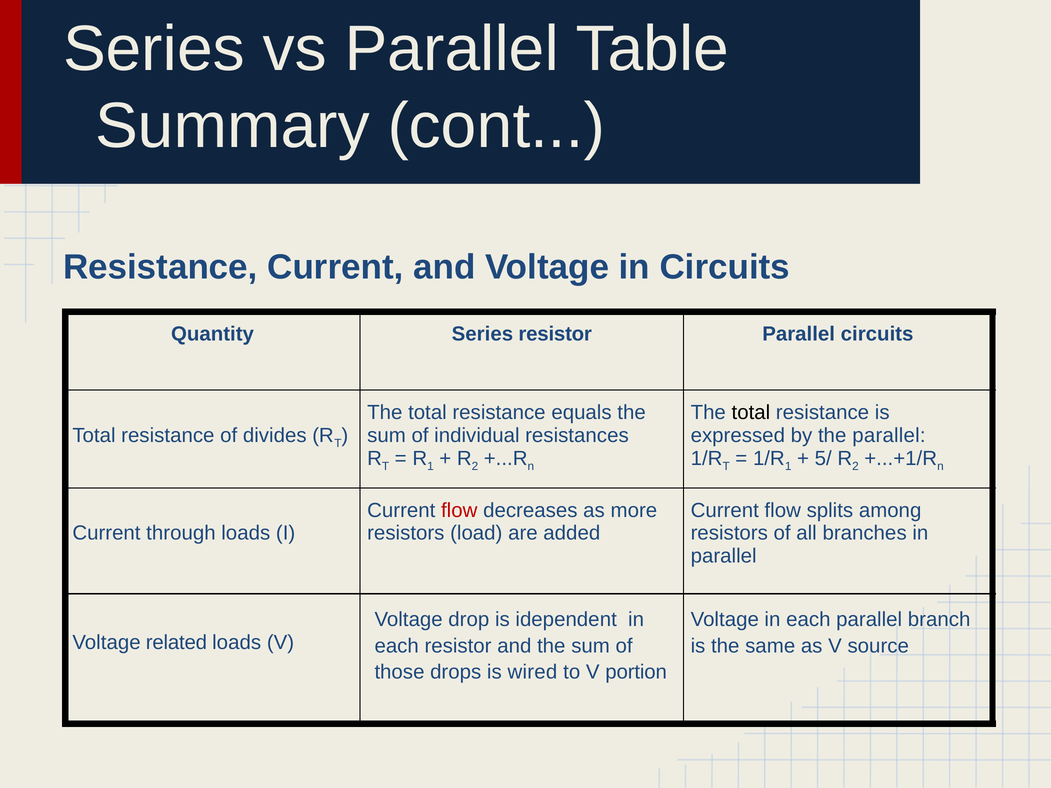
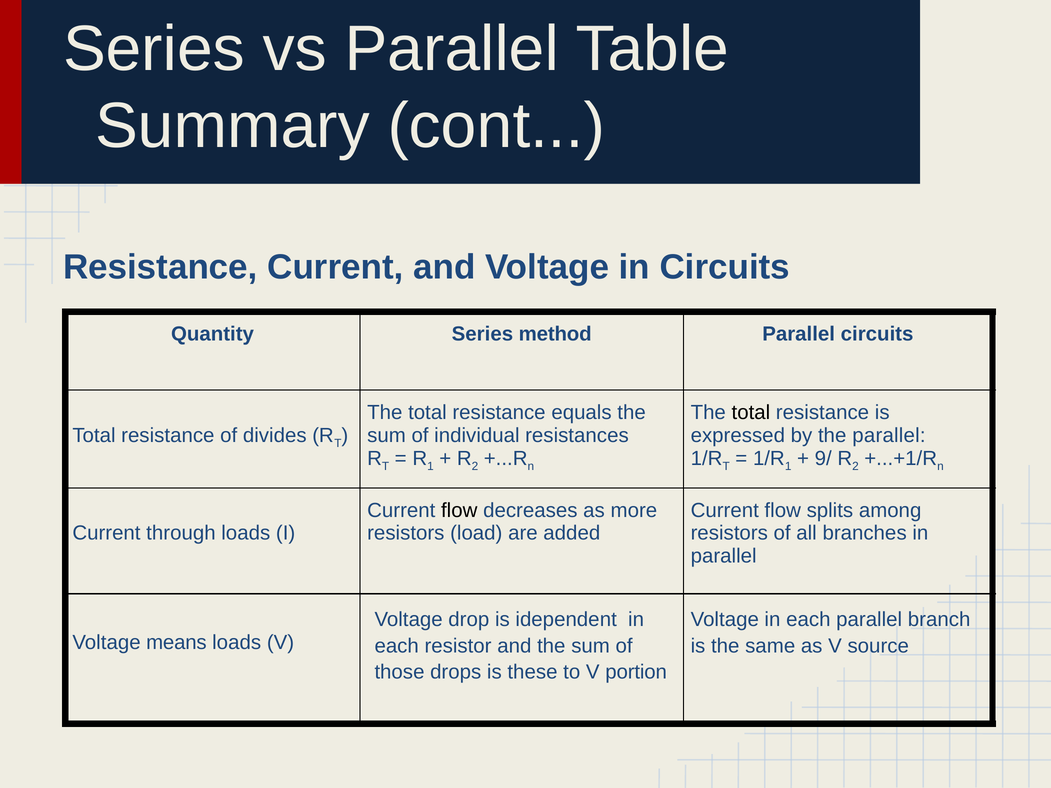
Series resistor: resistor -> method (555, 334)
5/: 5/ -> 9/ (823, 458)
flow colour: red -> black (459, 510)
related: related -> means (176, 643)
wired: wired -> these (532, 672)
